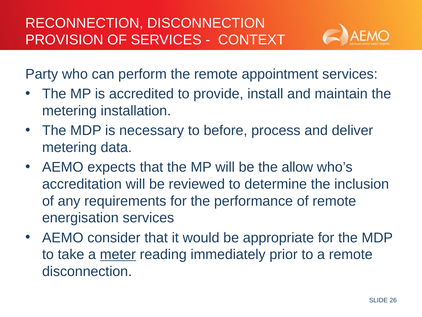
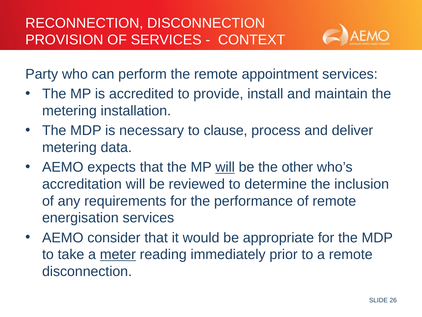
before: before -> clause (226, 130)
will underline: none -> present (225, 167)
allow: allow -> other (297, 167)
